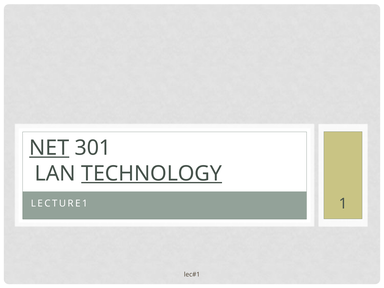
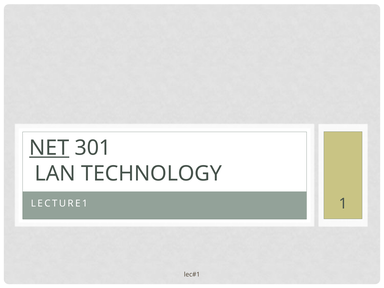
TECHNOLOGY underline: present -> none (152, 173)
